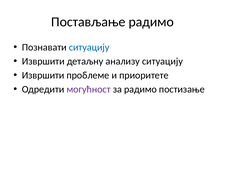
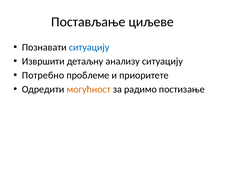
Постављање радимо: радимо -> циљеве (151, 22)
Извршити: Извршити -> Потребно (43, 75)
могућност colour: purple -> orange (89, 89)
